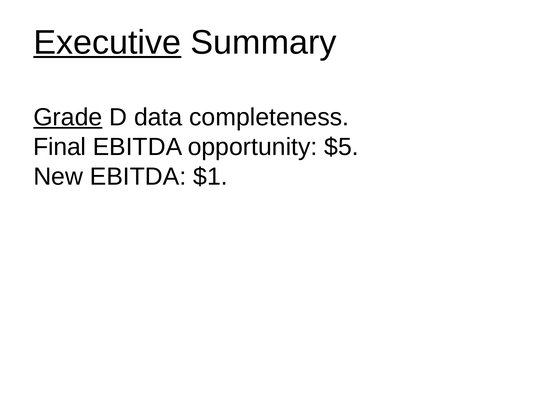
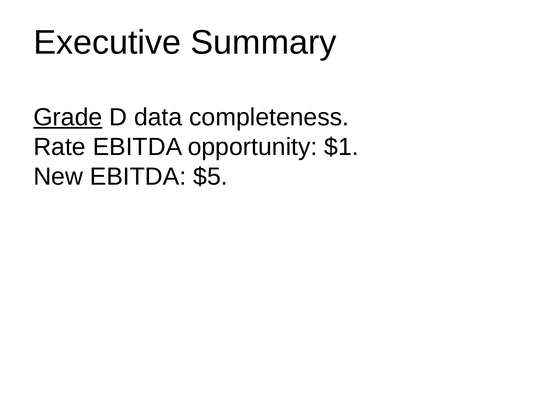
Executive underline: present -> none (107, 42)
Final: Final -> Rate (60, 147)
$5: $5 -> $1 (341, 147)
$1: $1 -> $5 (211, 177)
